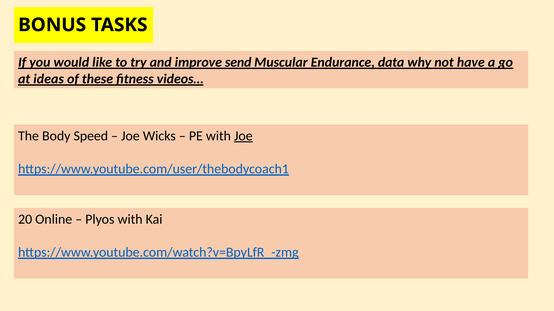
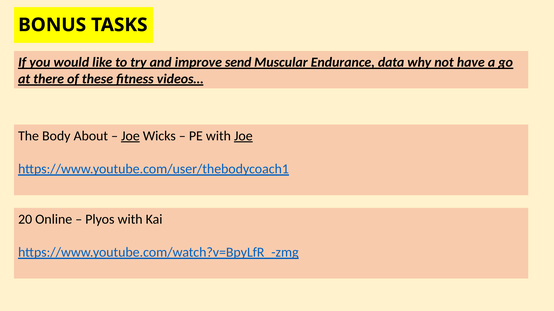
ideas: ideas -> there (49, 79)
Speed: Speed -> About (91, 136)
Joe underline: none -> present (130, 136)
